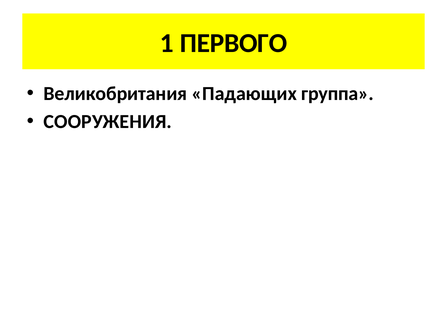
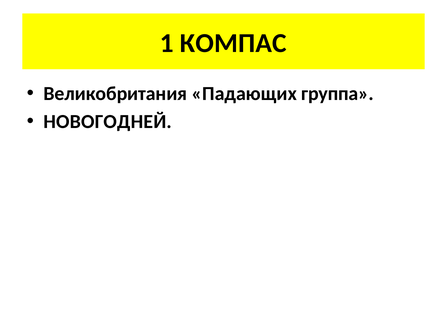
ПЕРВОГО: ПЕРВОГО -> КОМПАС (233, 43)
СООРУЖЕНИЯ: СООРУЖЕНИЯ -> НОВОГОДНЕЙ (108, 122)
